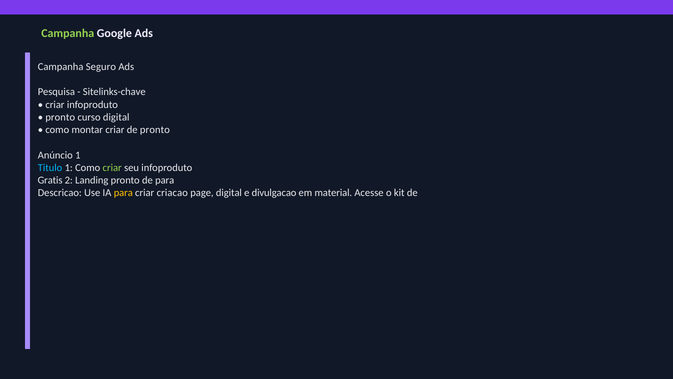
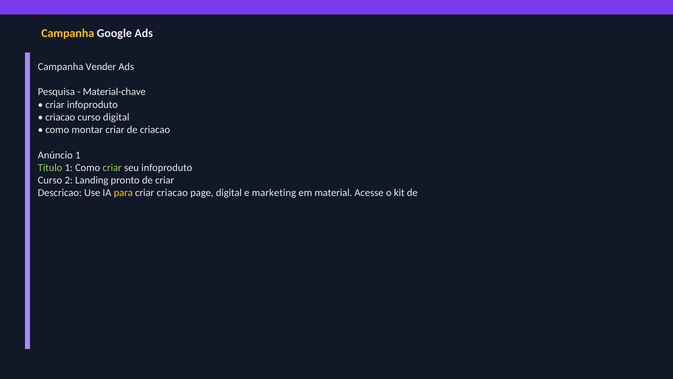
Campanha colour: light green -> yellow (68, 33)
Seguro: Seguro -> Vender (101, 67)
Sitelinks-chave: Sitelinks-chave -> Material-chave (114, 92)
pronto: pronto -> criacao (60, 117)
de pronto: pronto -> criacao (155, 130)
Titulo colour: light blue -> light green (50, 168)
Gratis: Gratis -> Curso (50, 180)
de para: para -> criar (165, 180)
divulgacao: divulgacao -> marketing (274, 193)
